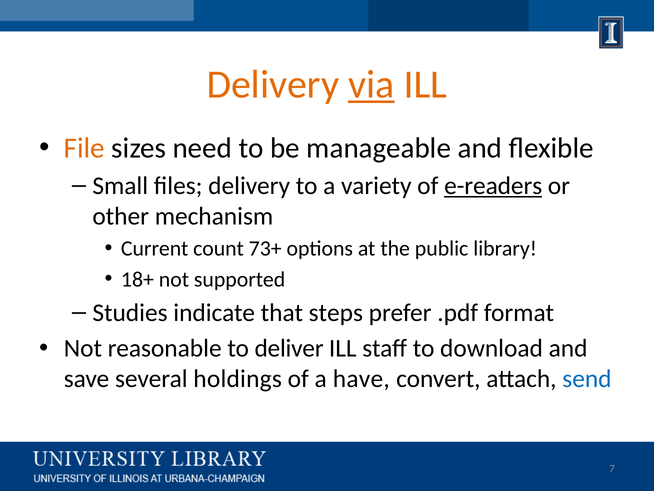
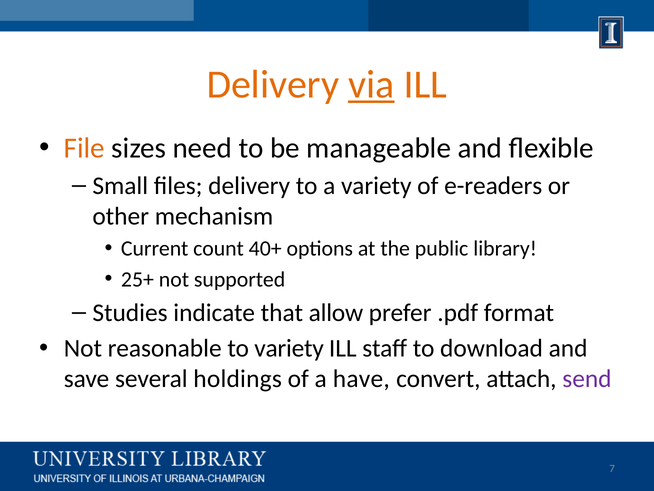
e-readers underline: present -> none (493, 186)
73+: 73+ -> 40+ (265, 249)
18+: 18+ -> 25+ (137, 279)
steps: steps -> allow (336, 313)
to deliver: deliver -> variety (289, 348)
send colour: blue -> purple (587, 379)
